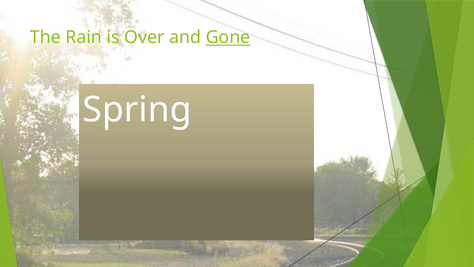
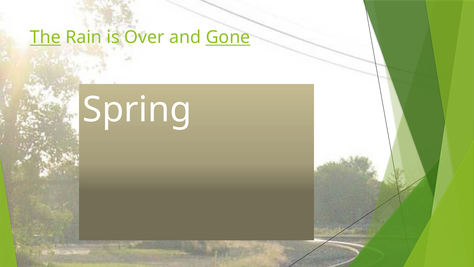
The underline: none -> present (45, 37)
